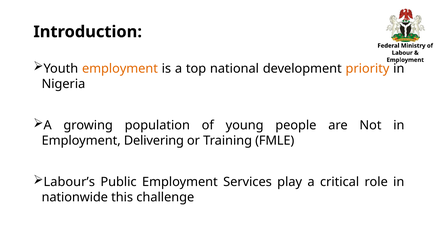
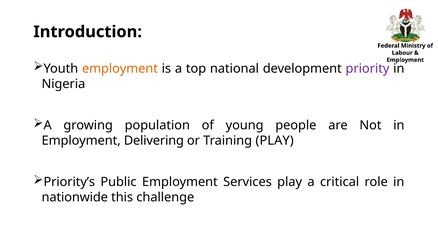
priority colour: orange -> purple (367, 69)
Training FMLE: FMLE -> PLAY (275, 141)
Labour’s: Labour’s -> Priority’s (69, 182)
